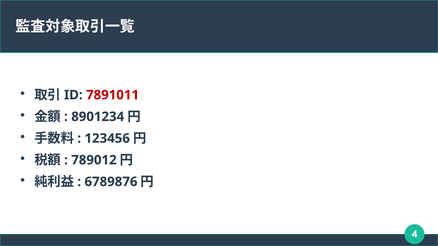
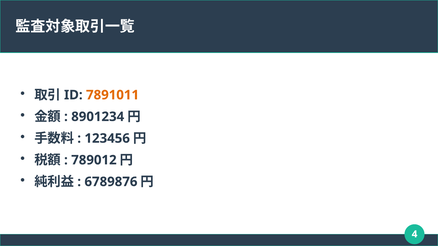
7891011 colour: red -> orange (113, 95)
